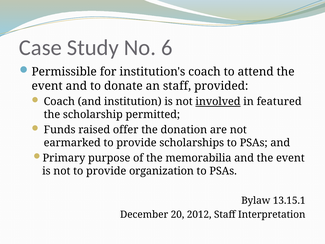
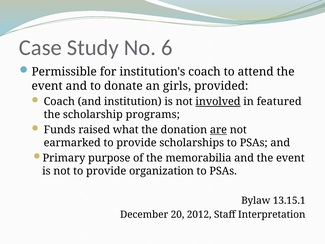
an staff: staff -> girls (177, 86)
permitted: permitted -> programs (153, 115)
offer: offer -> what (126, 130)
are underline: none -> present (218, 130)
